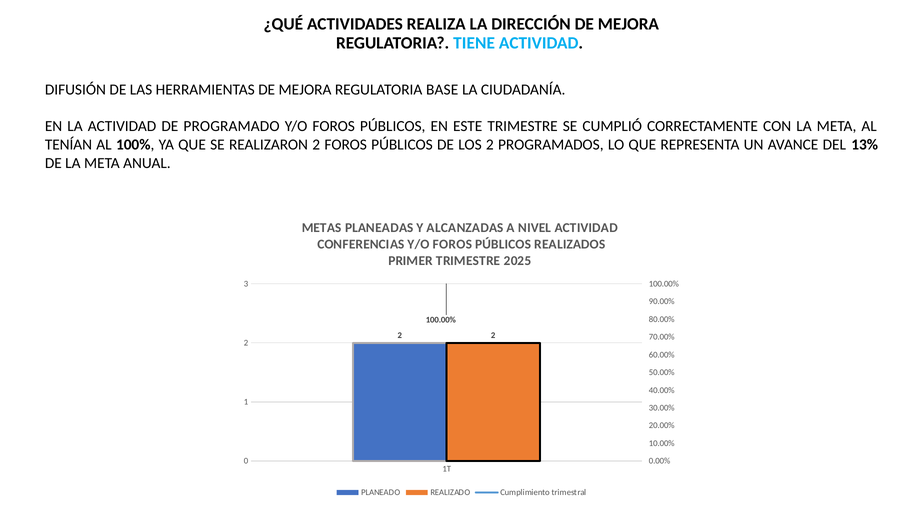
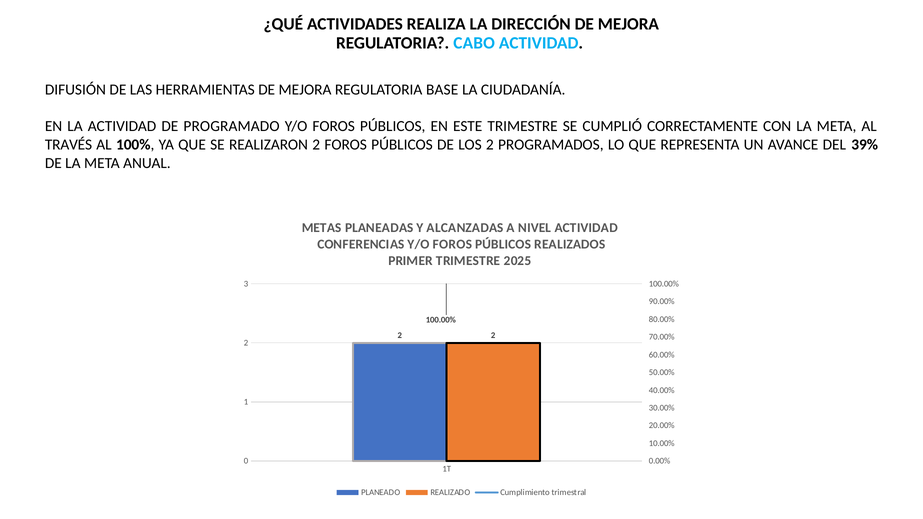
TIENE: TIENE -> CABO (474, 43)
TENÍAN: TENÍAN -> TRAVÉS (69, 145)
13%: 13% -> 39% (865, 145)
